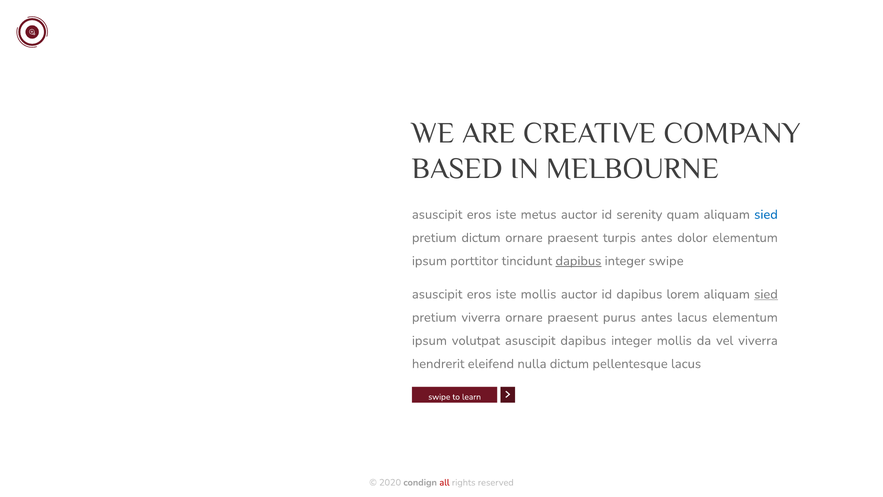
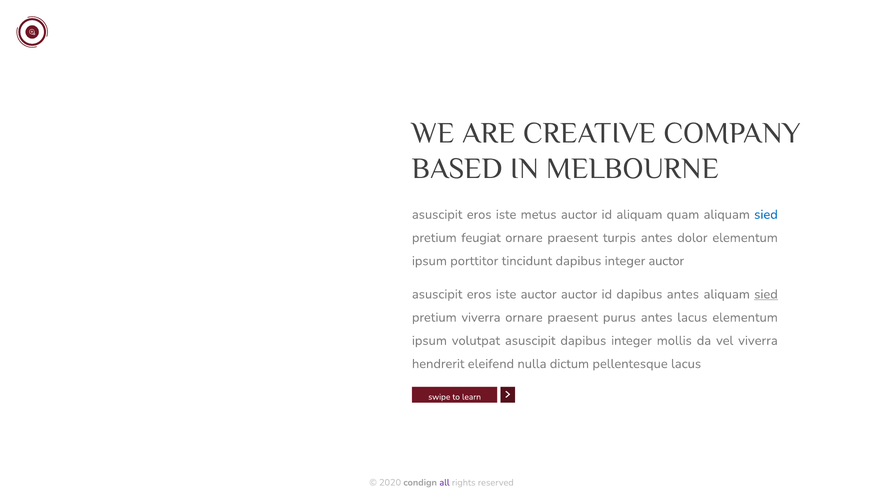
id serenity: serenity -> aliquam (639, 214)
pretium dictum: dictum -> feugiat (481, 238)
dapibus underline: present -> none (578, 261)
integer swipe: swipe -> auctor (666, 261)
iste mollis: mollis -> auctor (539, 294)
dapibus lorem: lorem -> antes (683, 294)
all colour: red -> purple (444, 482)
